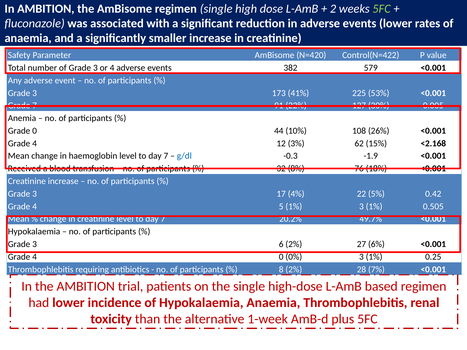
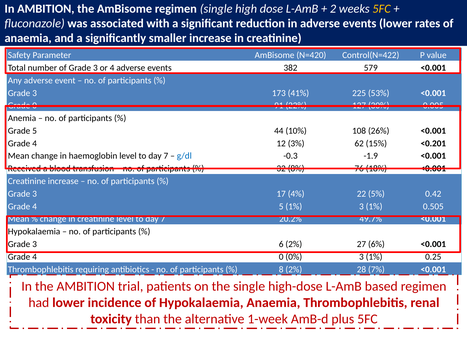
5FC colour: light green -> yellow (382, 9)
Grade 7: 7 -> 0 (35, 106)
Grade 0: 0 -> 5 (35, 131)
<2.168: <2.168 -> <0.201 (433, 144)
